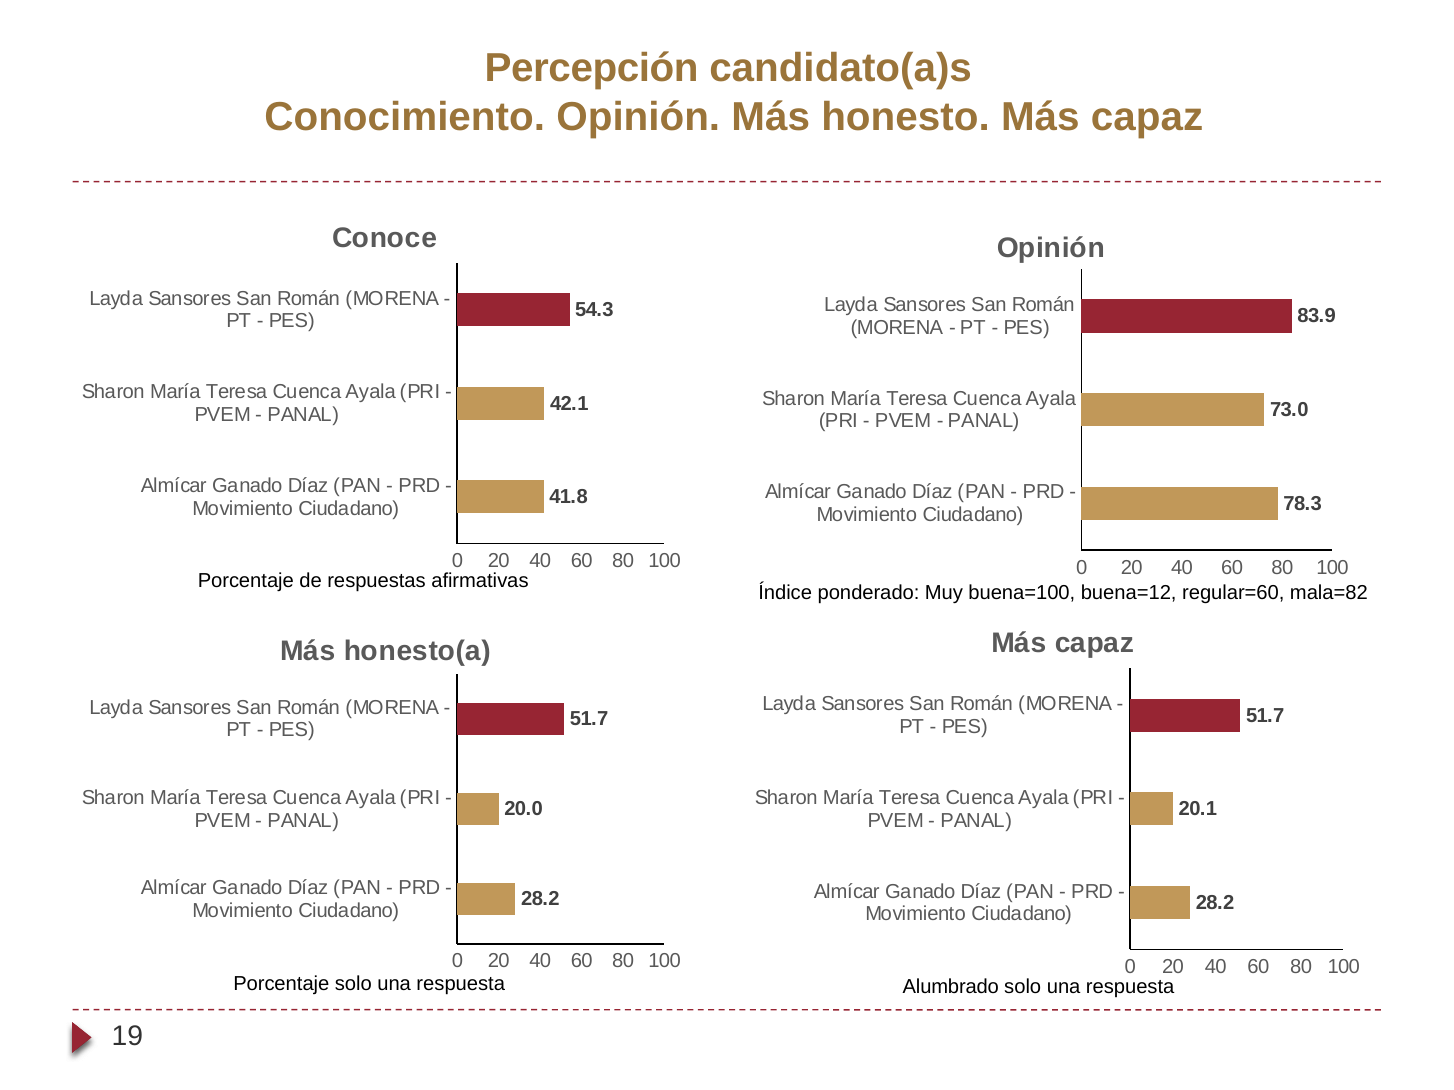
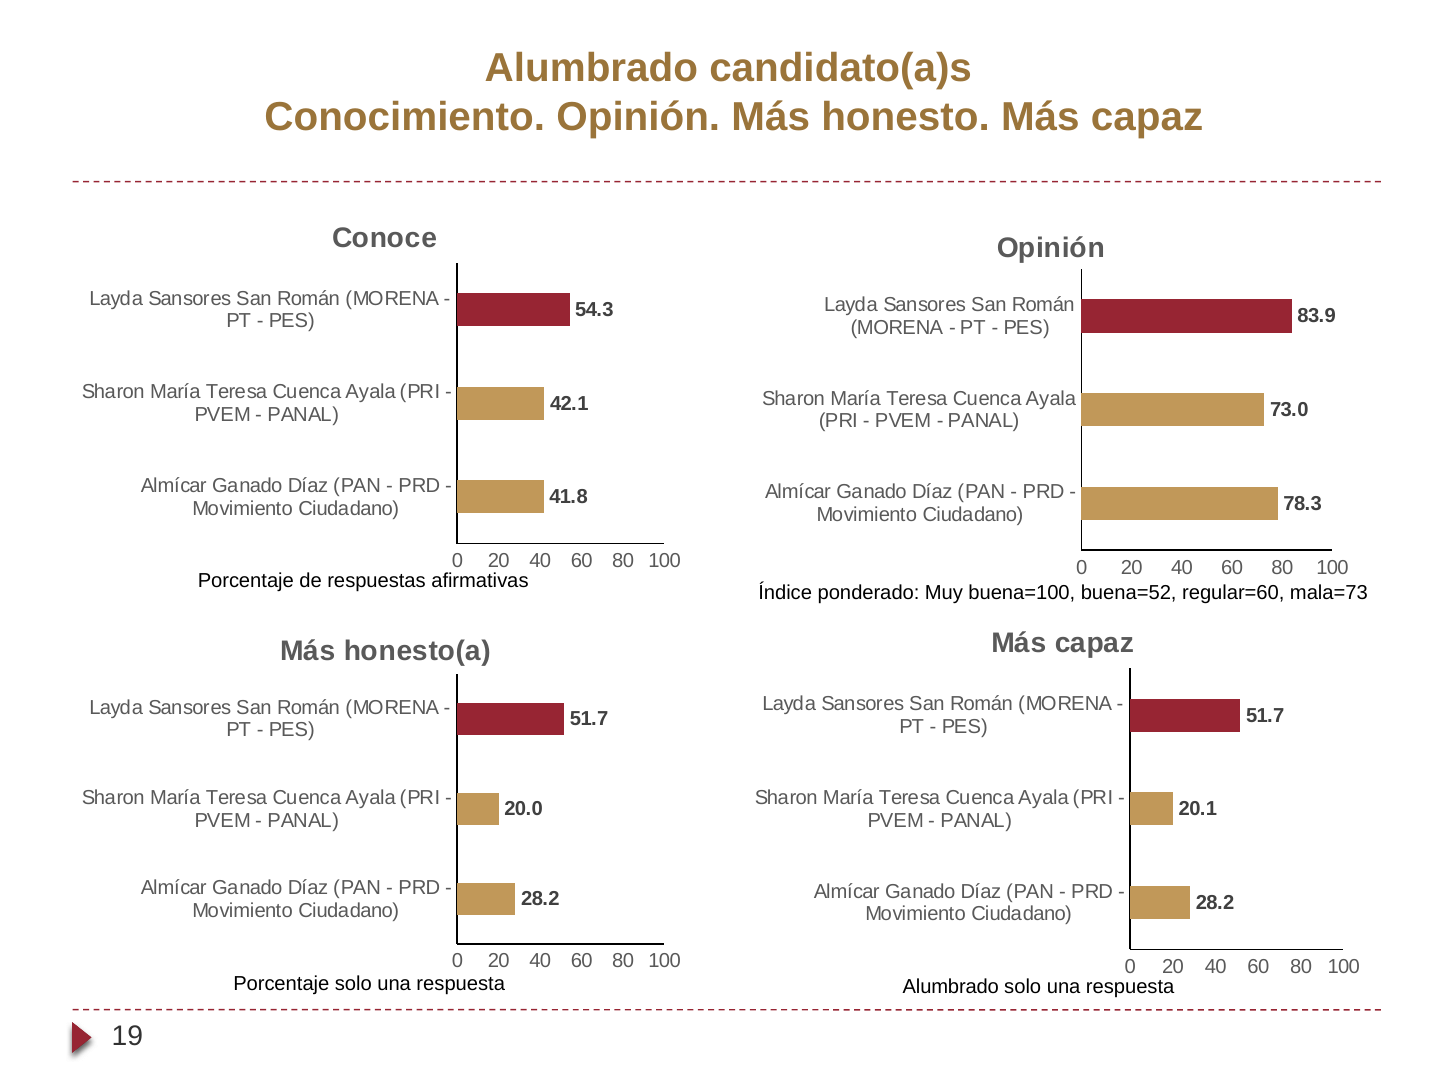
Percepción: Percepción -> Alumbrado (591, 68)
buena=12: buena=12 -> buena=52 (1129, 593)
mala=82: mala=82 -> mala=73 (1329, 593)
